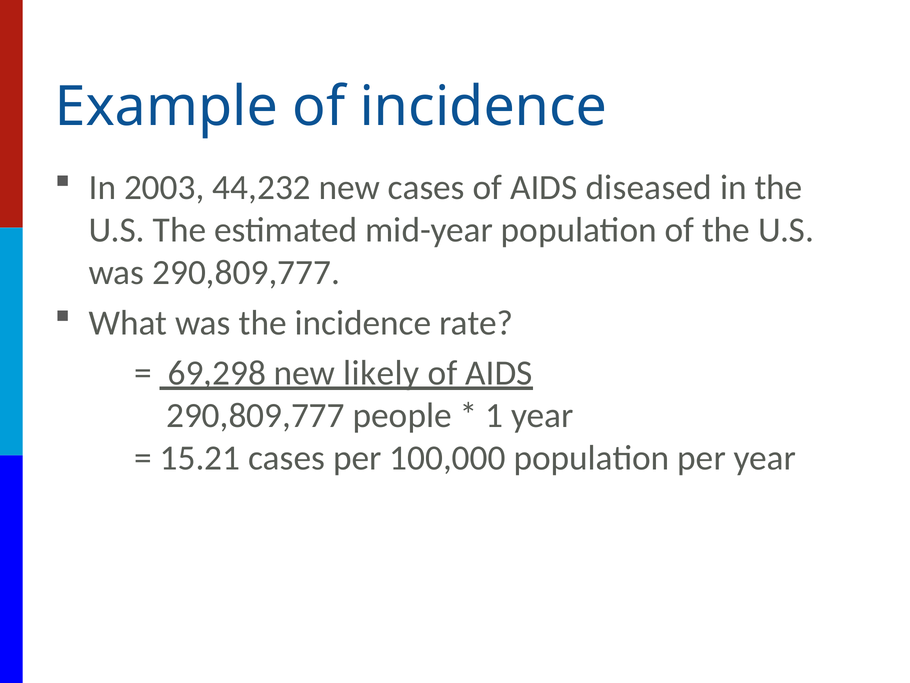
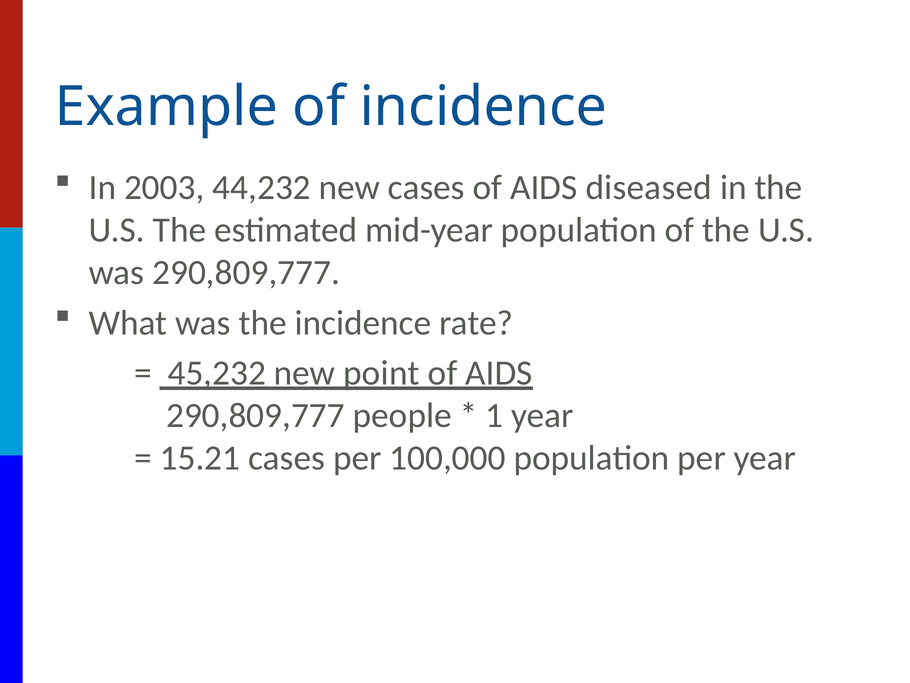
69,298: 69,298 -> 45,232 (217, 373)
likely: likely -> point (381, 373)
